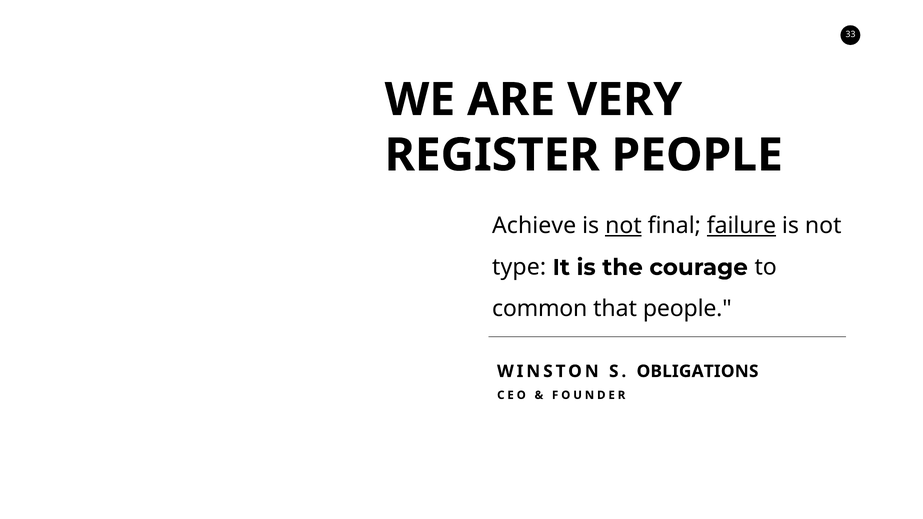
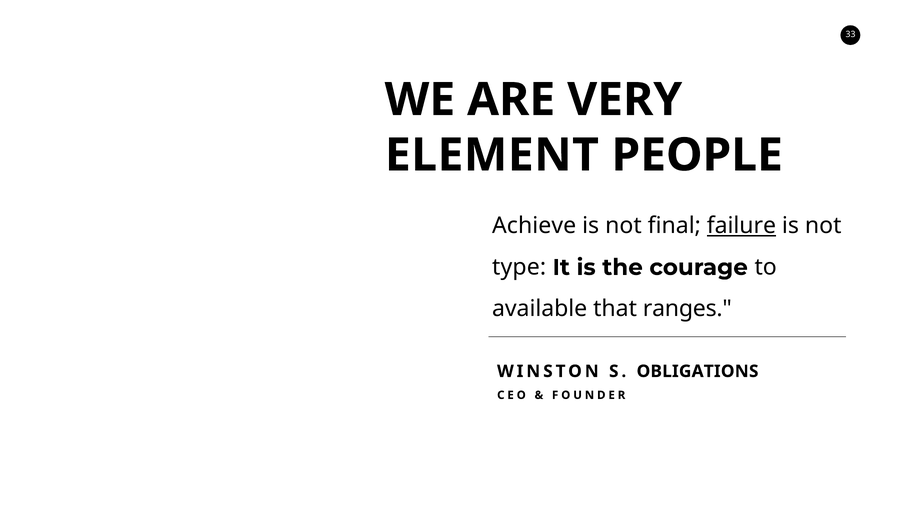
REGISTER: REGISTER -> ELEMENT (492, 155)
not underline: present -> none (623, 226)
common: common -> available (540, 309)
that people: people -> ranges (687, 309)
